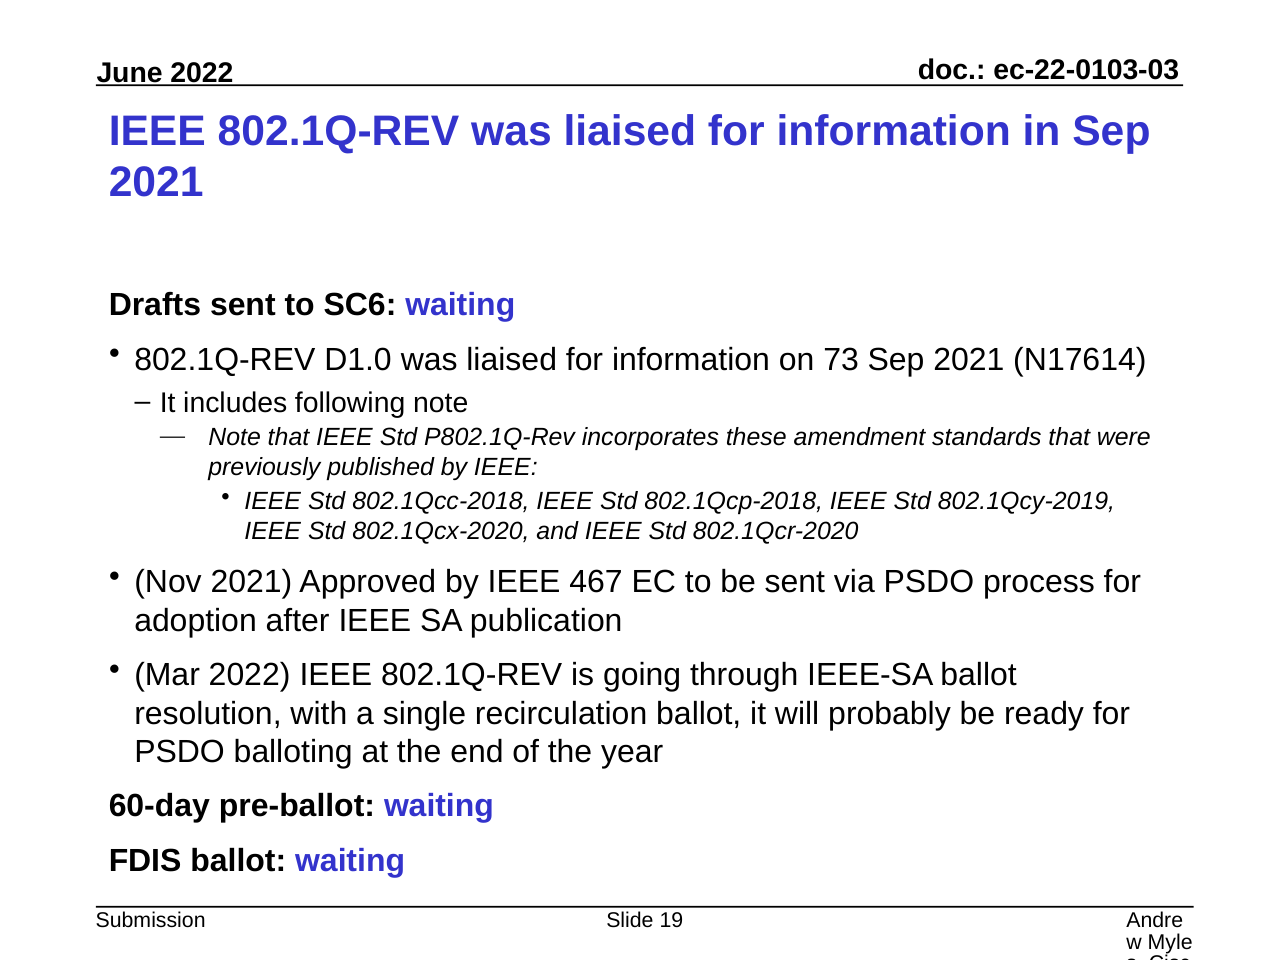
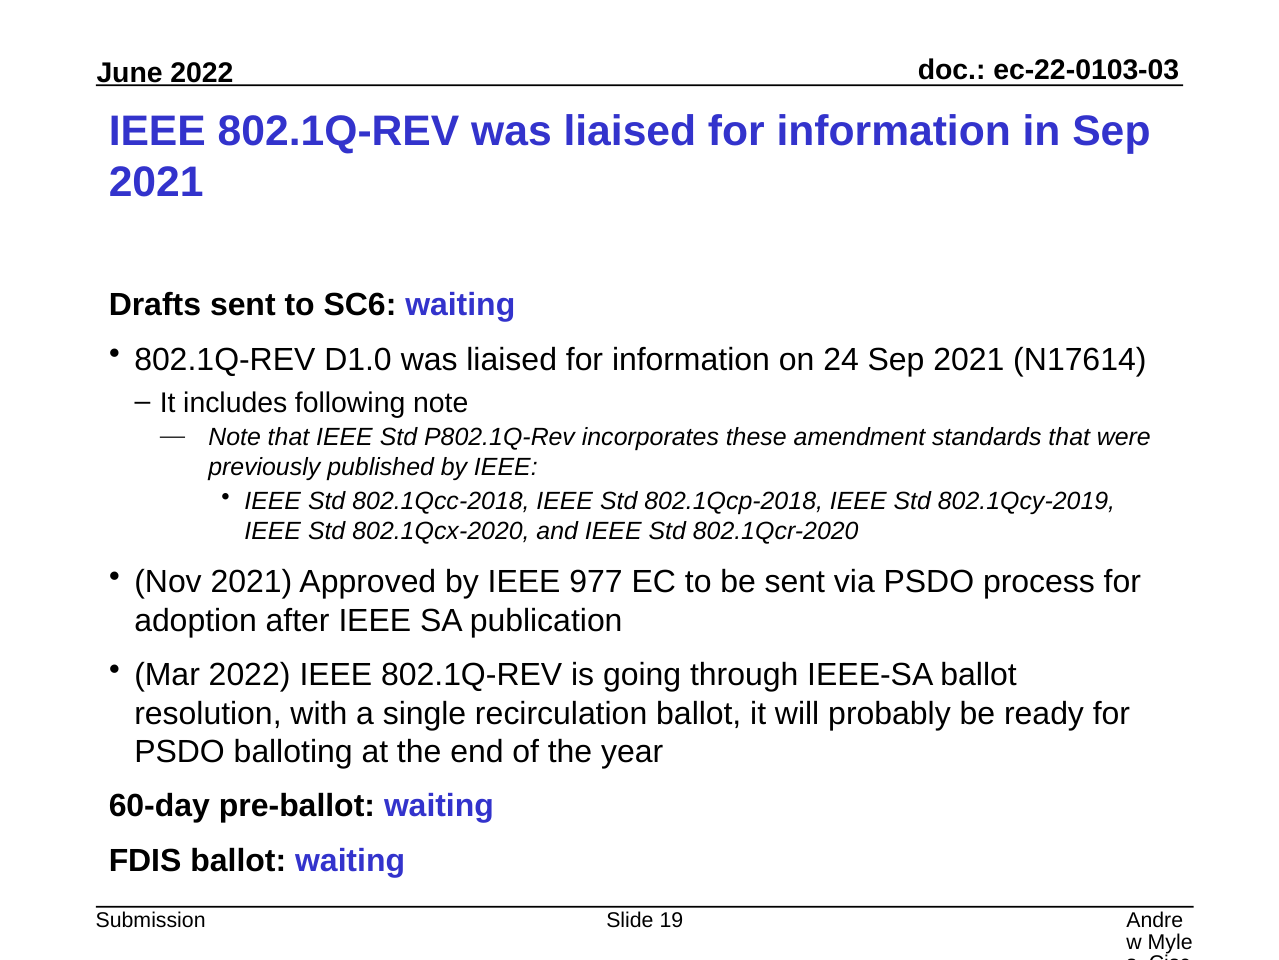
73: 73 -> 24 (841, 359)
467: 467 -> 977 (596, 582)
